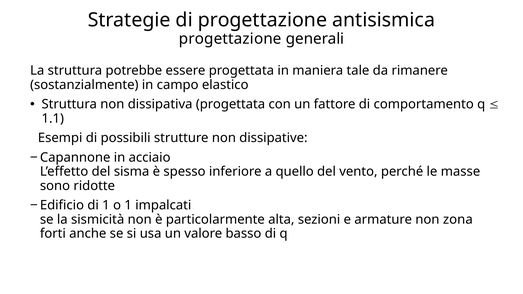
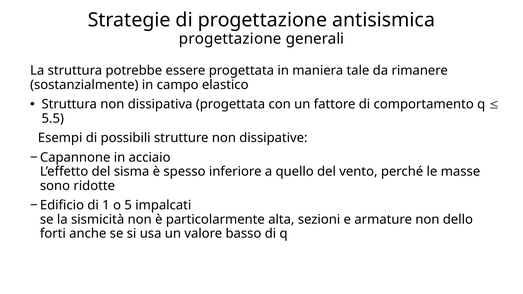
1.1: 1.1 -> 5.5 (53, 118)
o 1: 1 -> 5 (128, 205)
zona: zona -> dello (458, 220)
